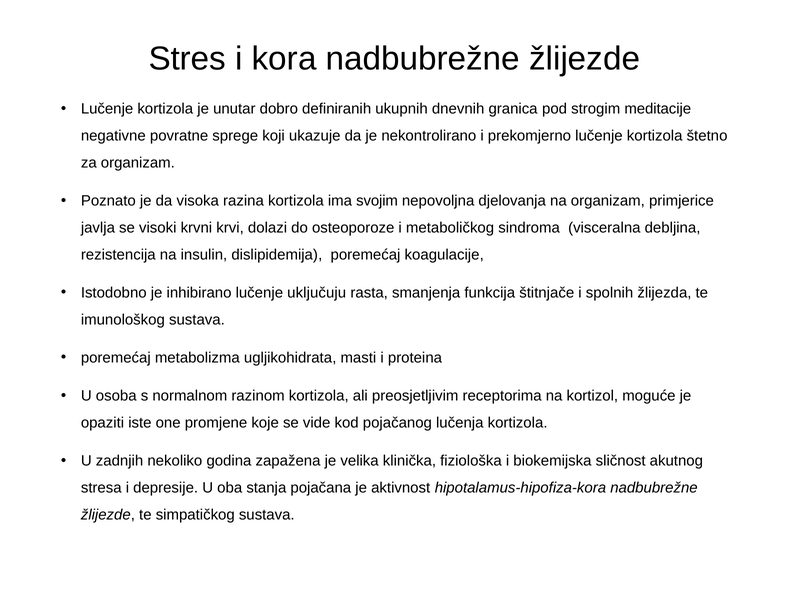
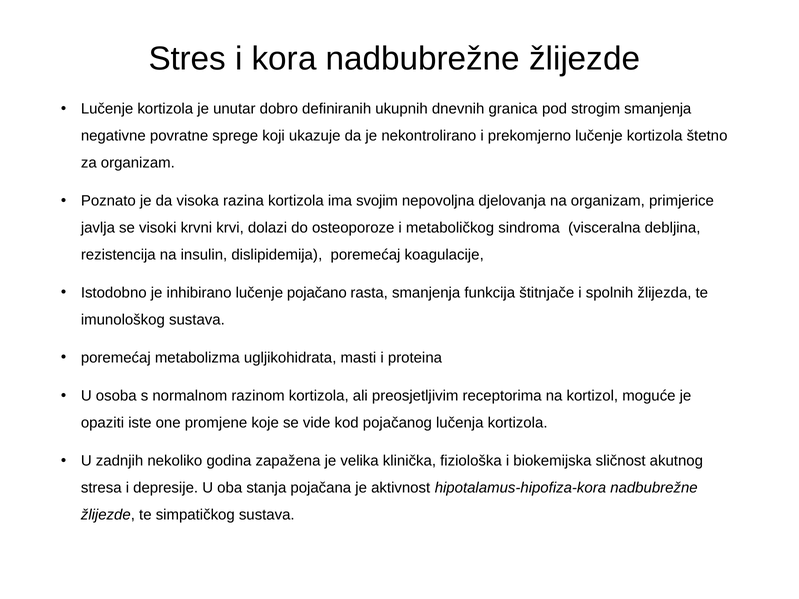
strogim meditacije: meditacije -> smanjenja (658, 109)
uključuju: uključuju -> pojačano (317, 293)
